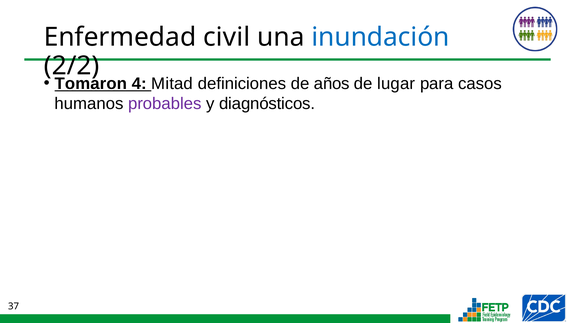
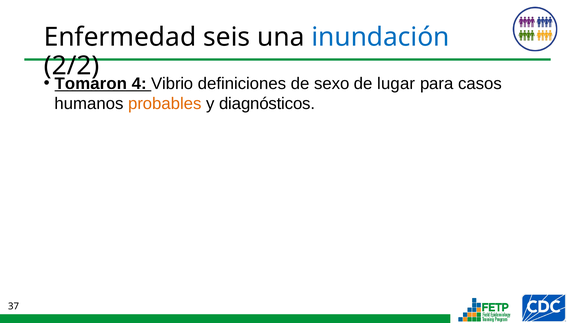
civil: civil -> seis (227, 37)
Mitad: Mitad -> Vibrio (172, 84)
años: años -> sexo (332, 84)
probables colour: purple -> orange (165, 104)
